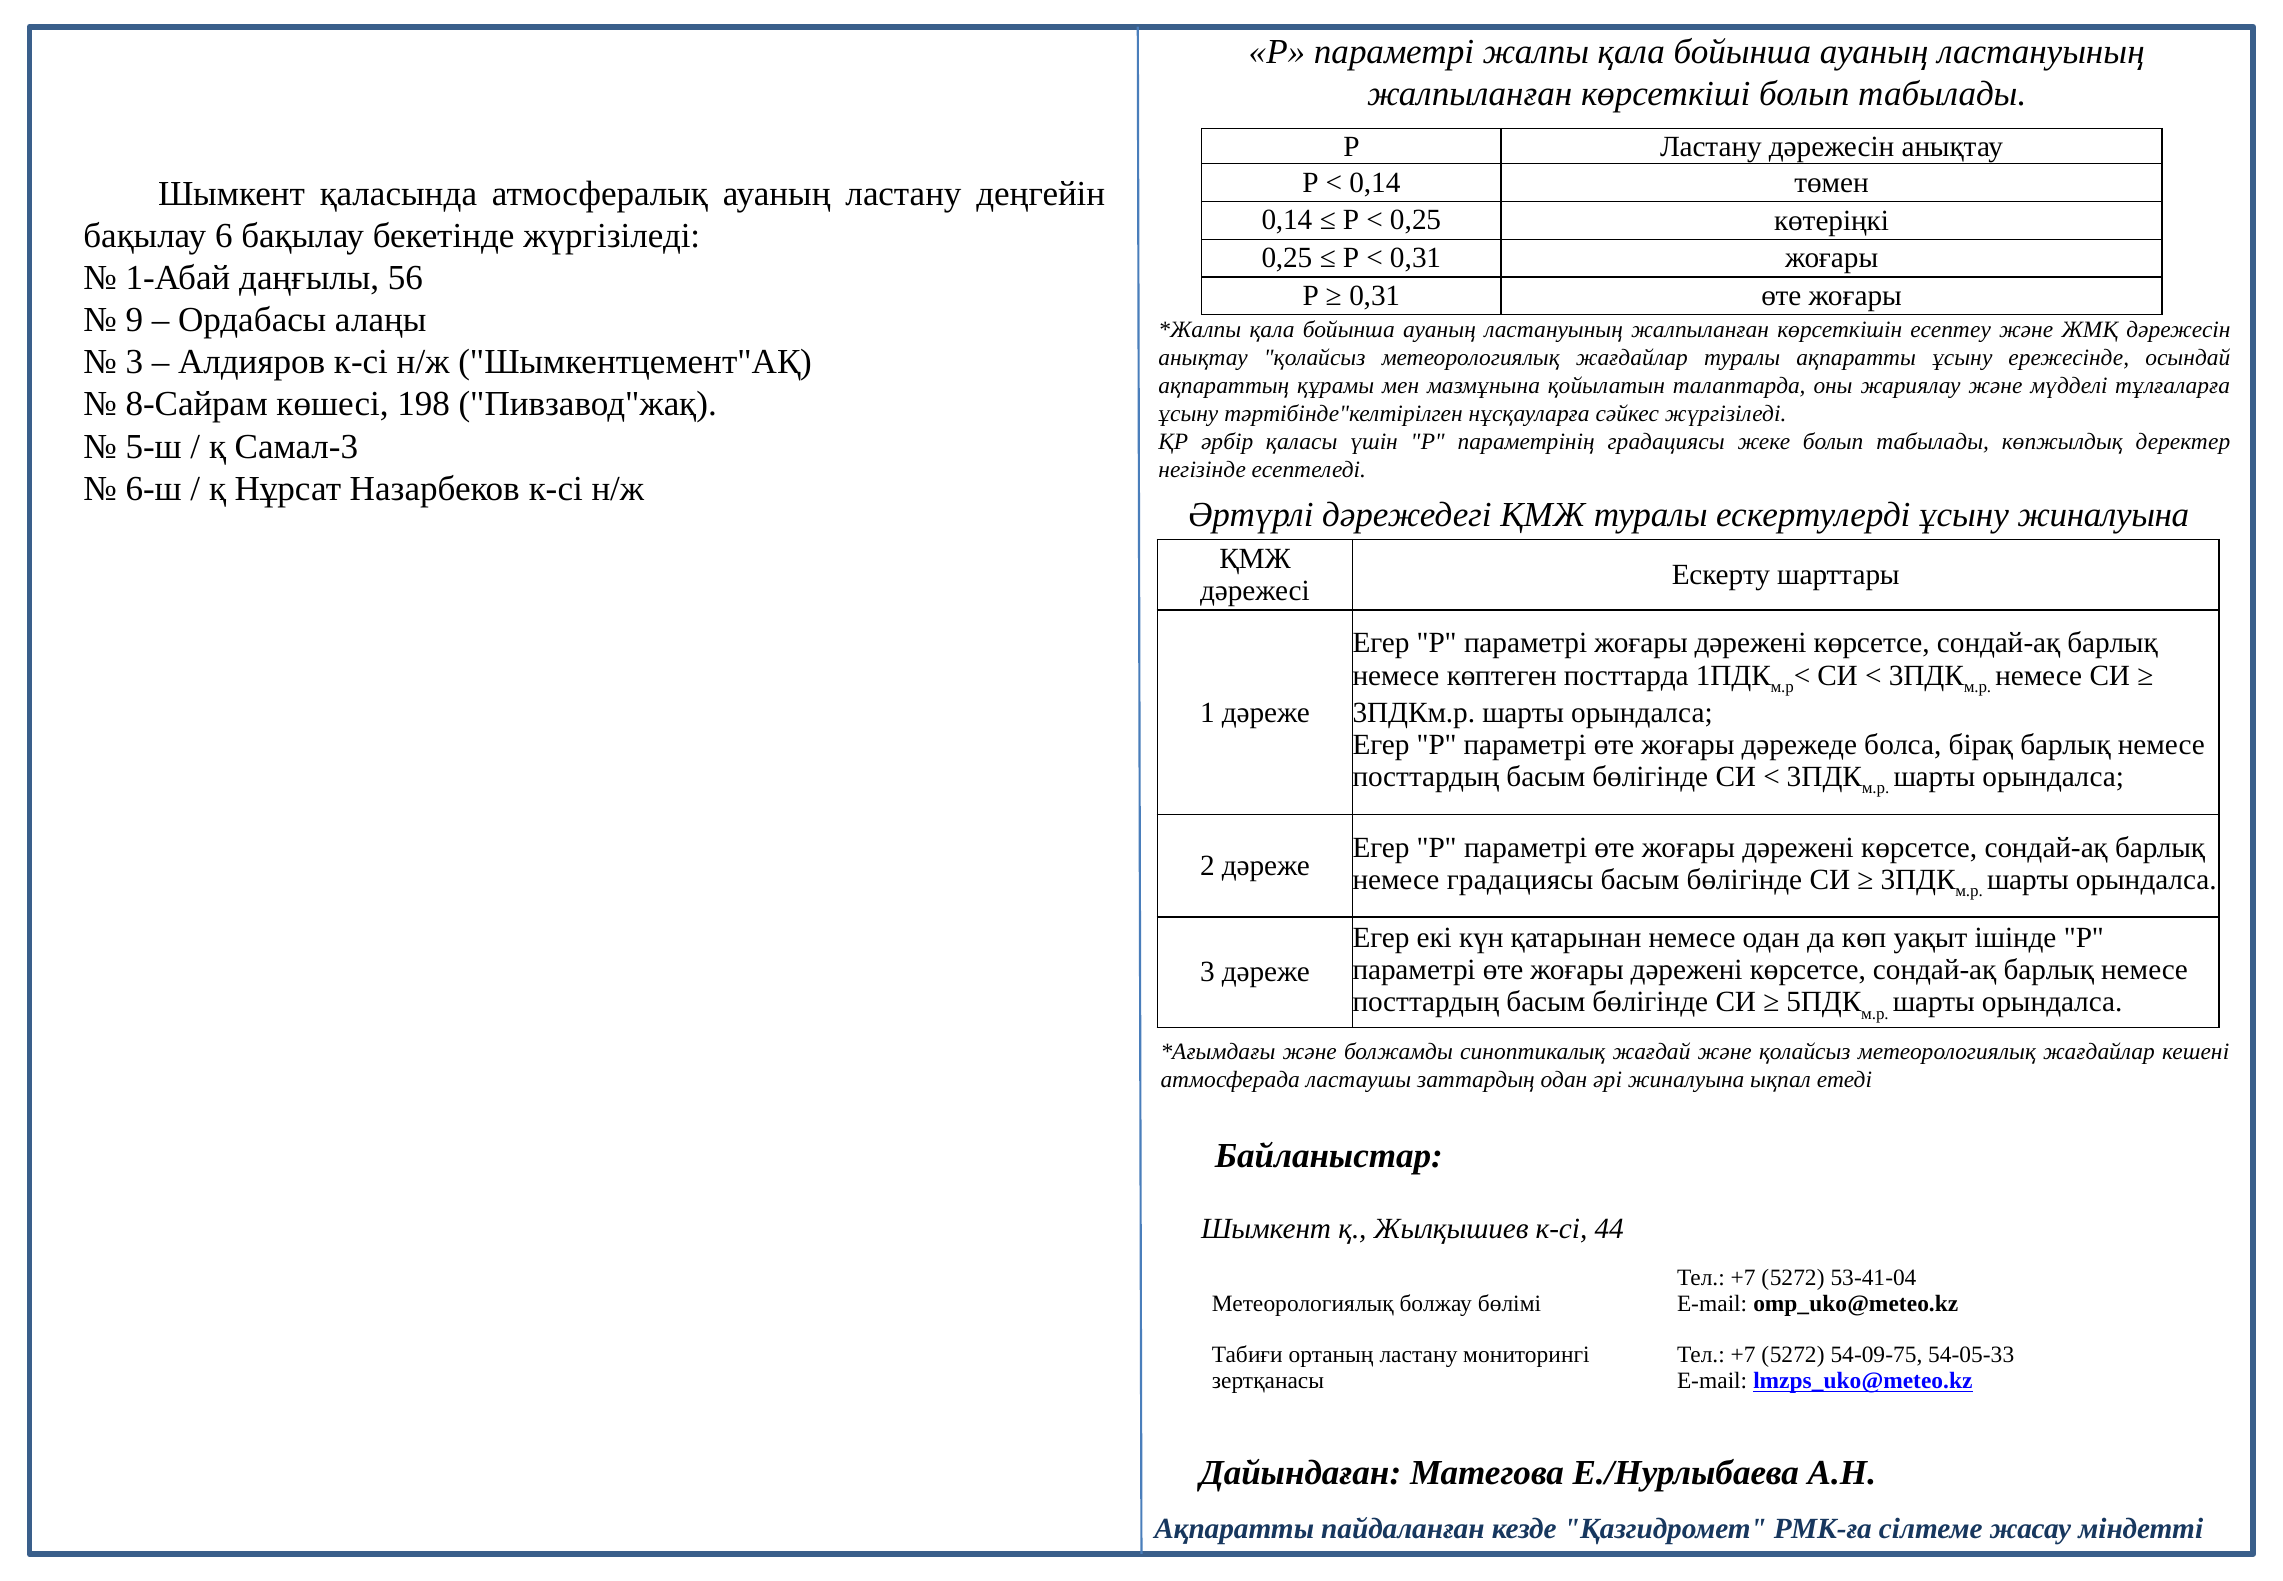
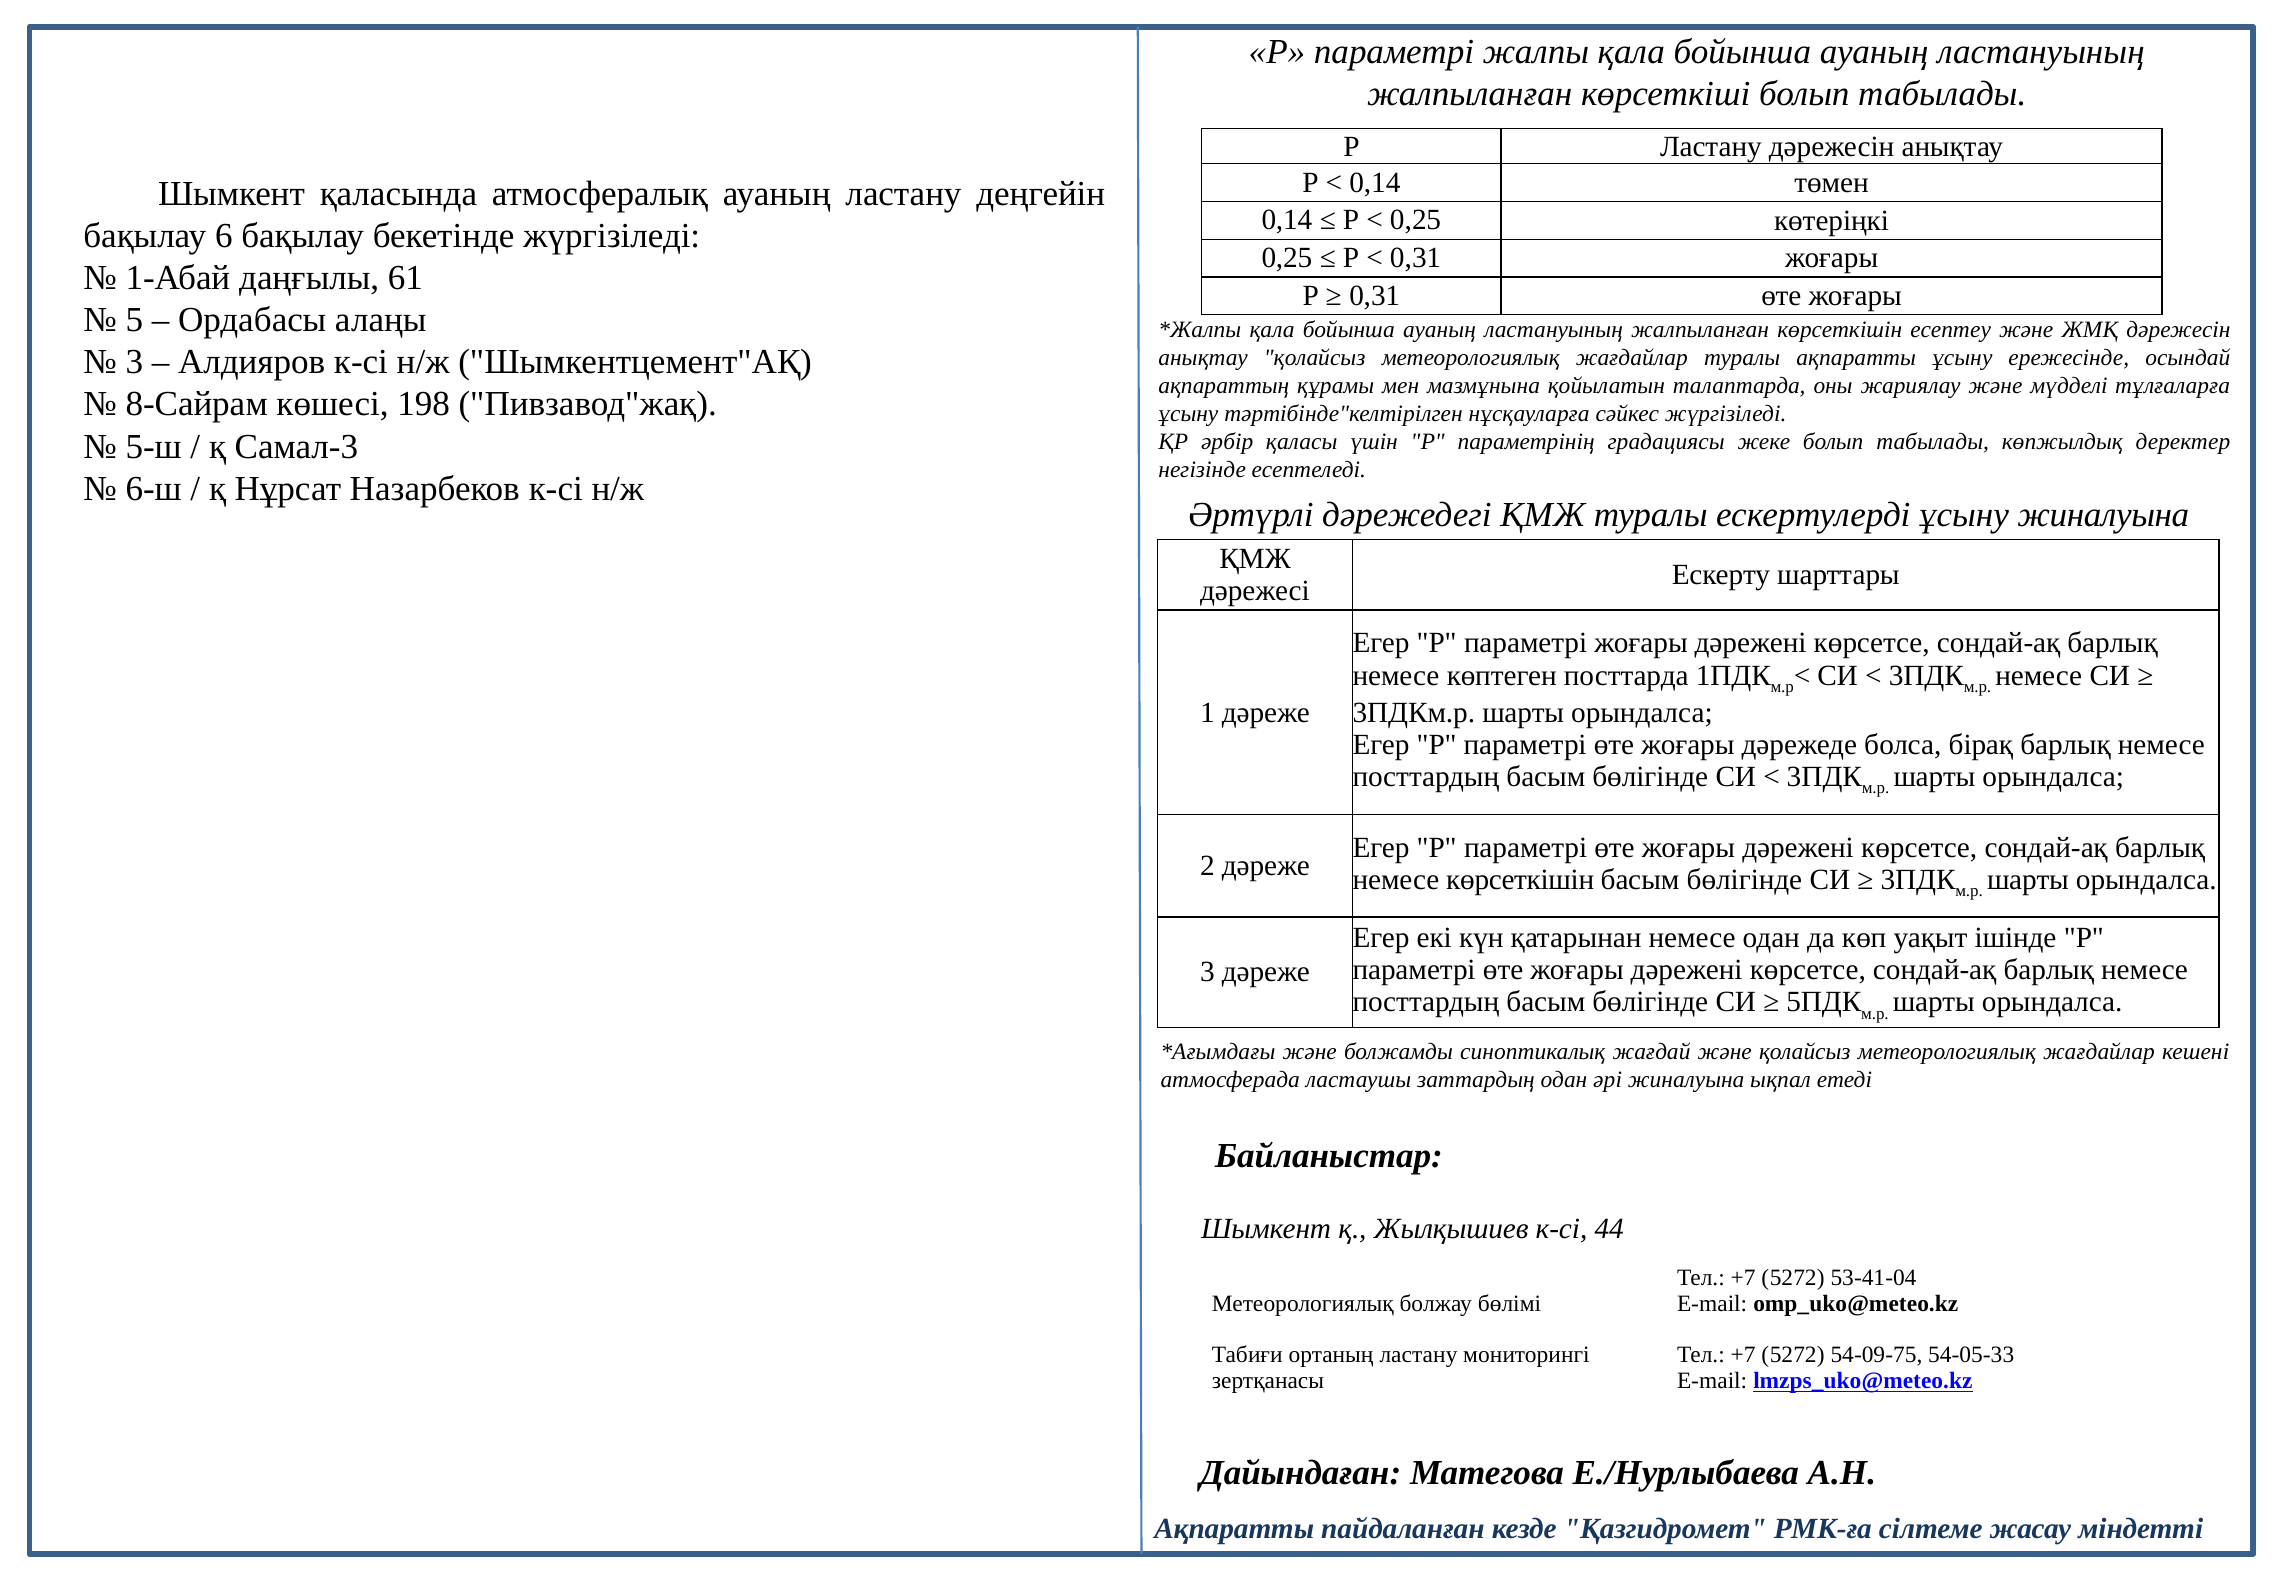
56: 56 -> 61 (405, 278)
9: 9 -> 5 (134, 320)
немесе градациясы: градациясы -> көрсеткішін (1520, 879)
